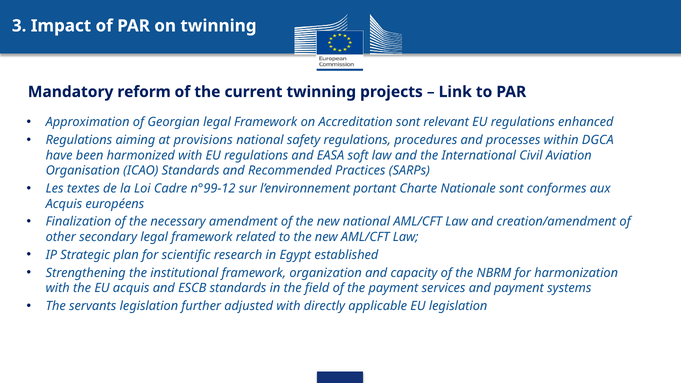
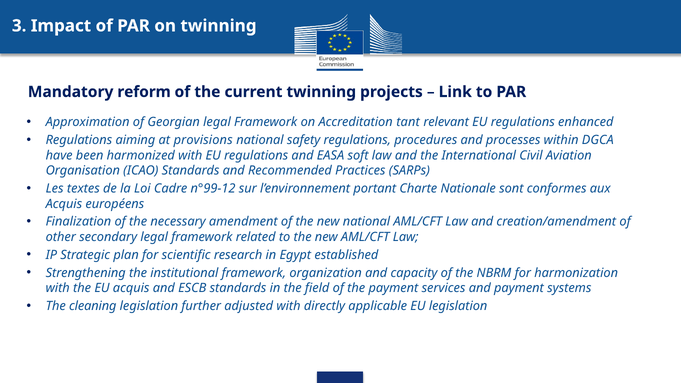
Accreditation sont: sont -> tant (408, 122)
servants: servants -> cleaning (93, 306)
